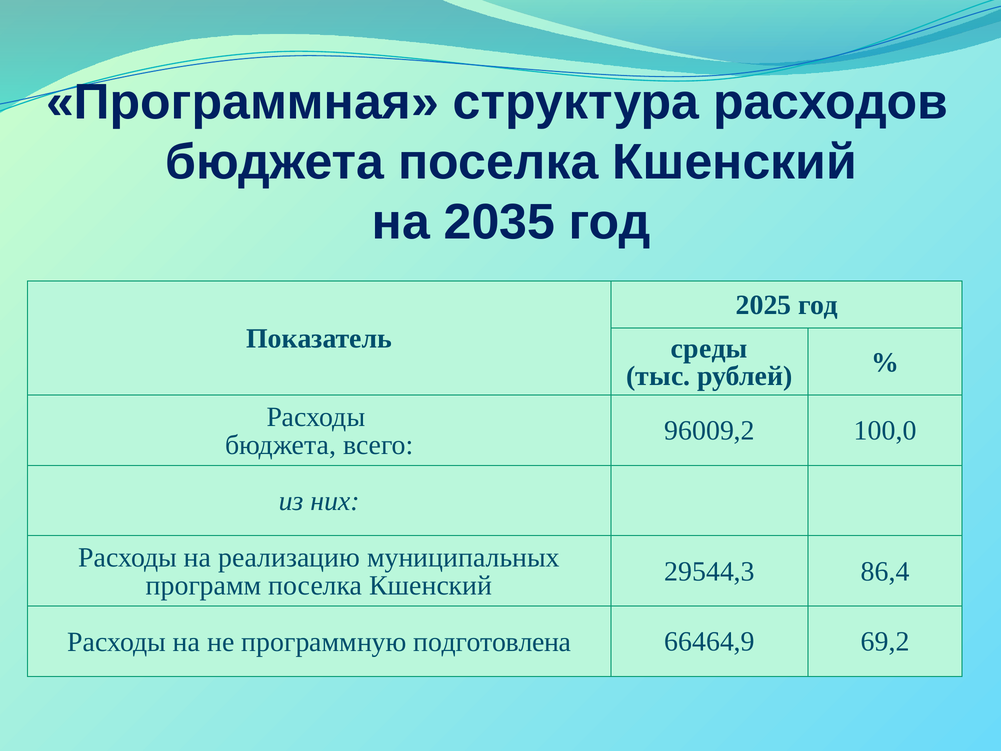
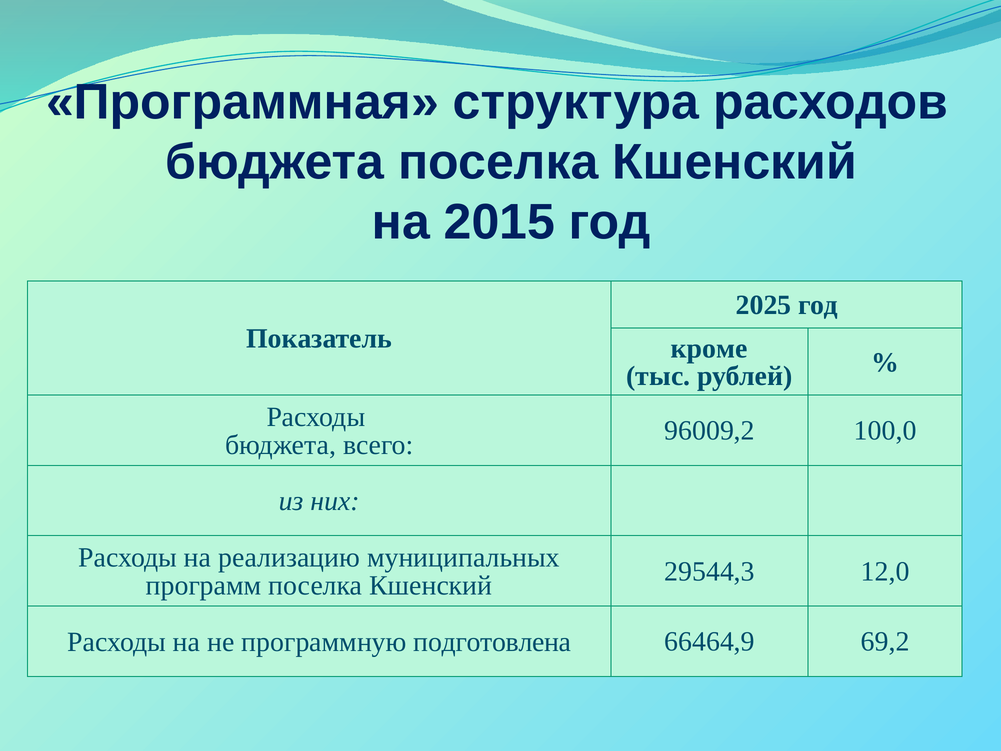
2035: 2035 -> 2015 (499, 222)
среды: среды -> кроме (709, 348)
86,4: 86,4 -> 12,0 (885, 571)
